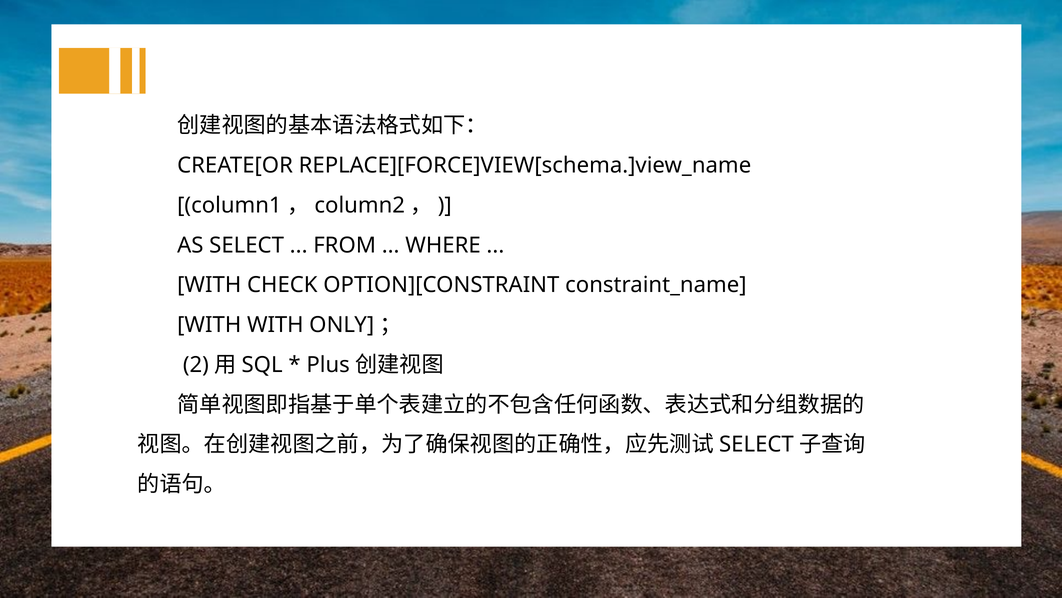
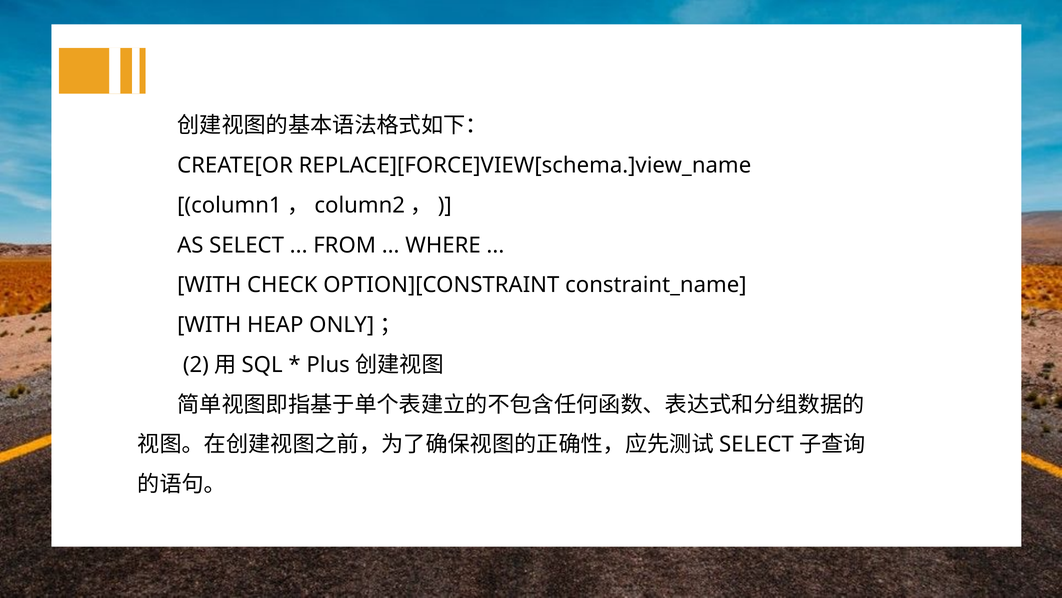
WITH WITH: WITH -> HEAP (275, 325)
